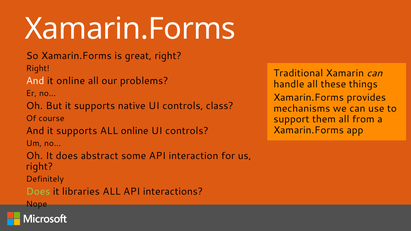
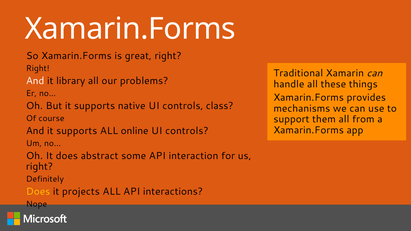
it online: online -> library (71, 81)
Does colour: light green -> yellow (38, 192)
libraries: libraries -> projects (81, 192)
